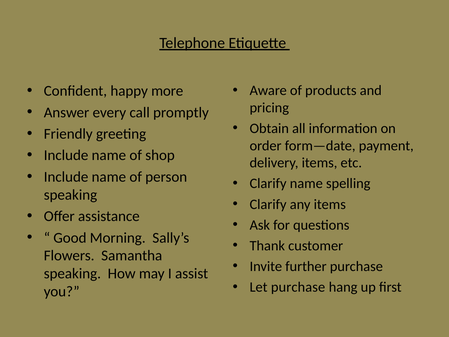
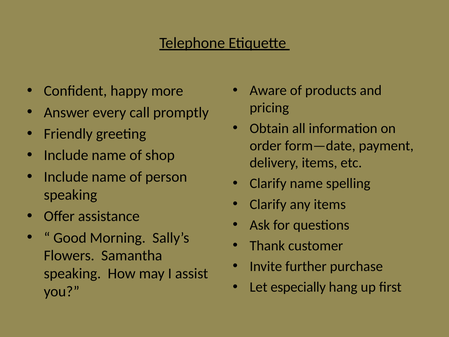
Let purchase: purchase -> especially (298, 287)
